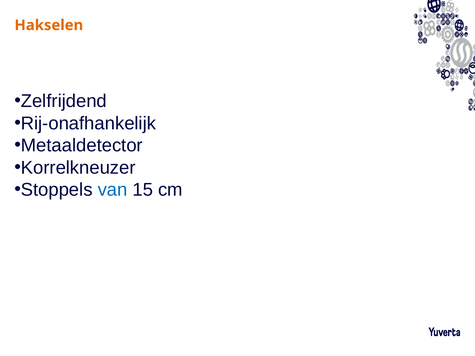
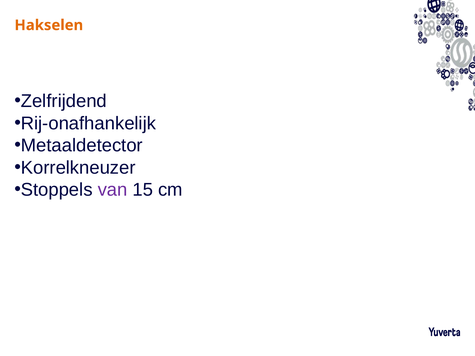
van colour: blue -> purple (113, 190)
